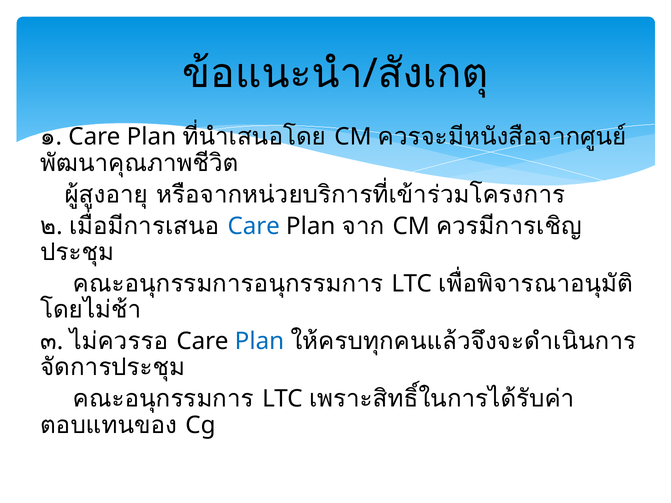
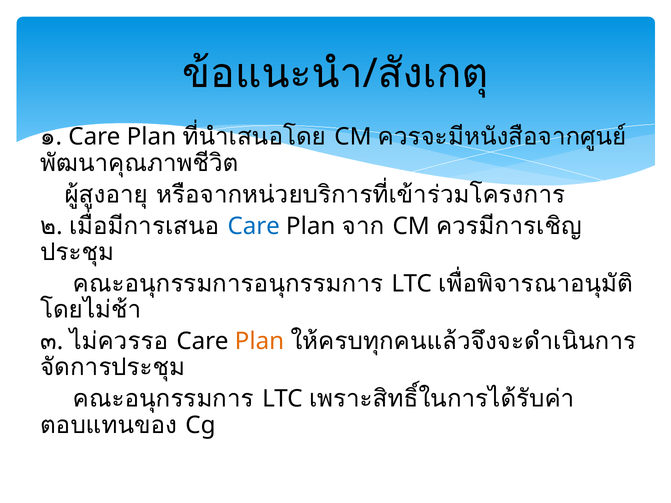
Plan colour: blue -> orange (259, 342)
